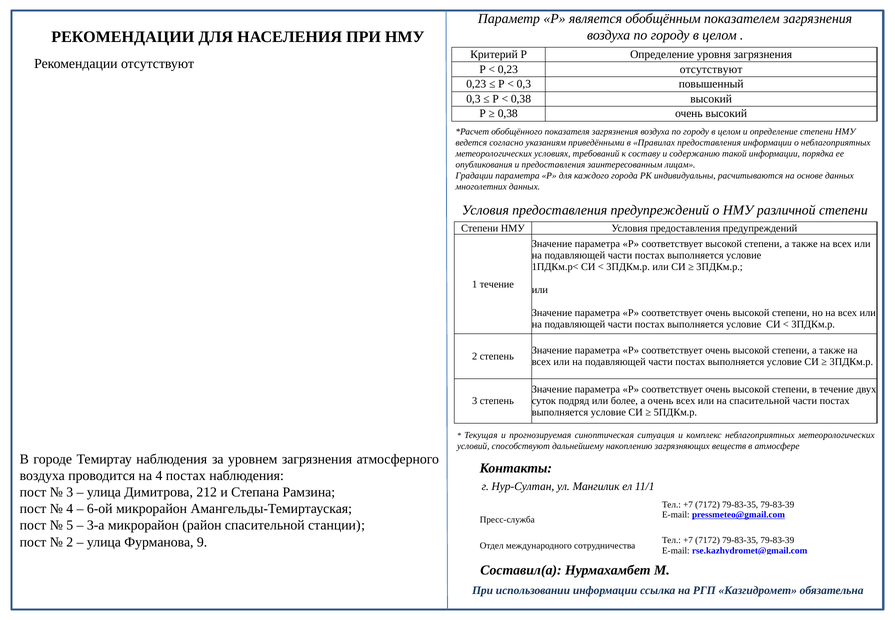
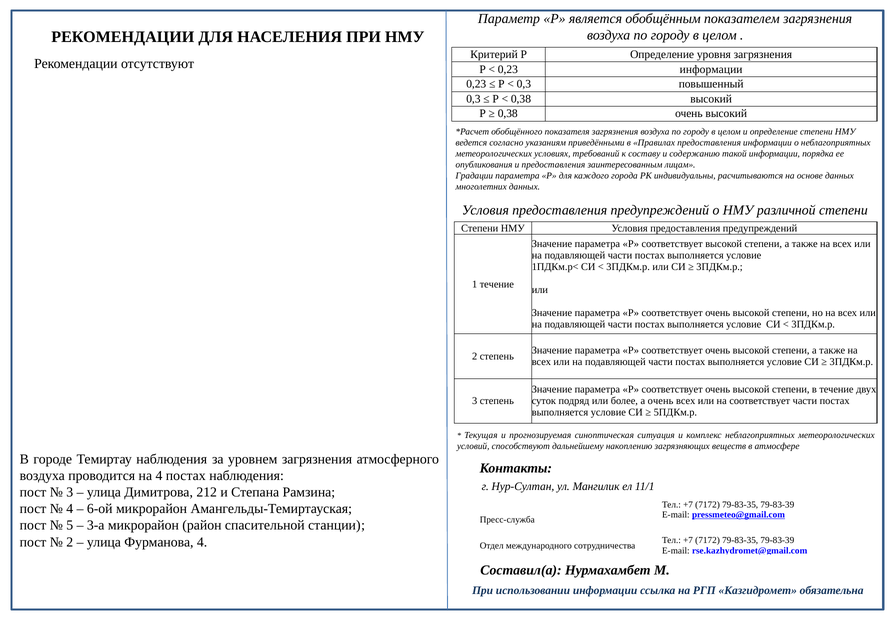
0,23 отсутствуют: отсутствуют -> информации (711, 69)
на спасительной: спасительной -> соответствует (760, 401)
Фурманова 9: 9 -> 4 (202, 542)
